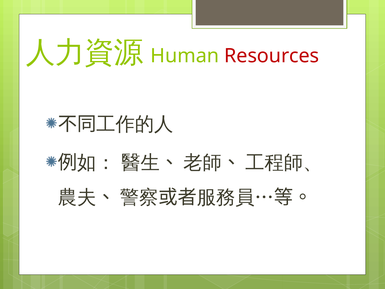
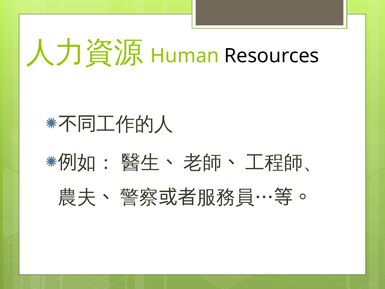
Resources colour: red -> black (272, 56)
